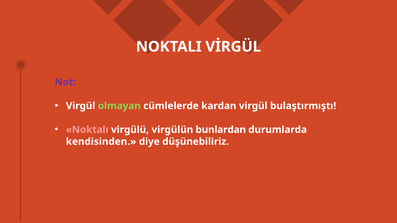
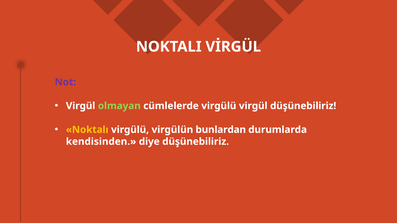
cümlelerde kardan: kardan -> virgülü (219, 106)
virgül bulaştırmıştı: bulaştırmıştı -> düşünebiliriz (303, 106)
Noktalı colour: pink -> yellow (87, 130)
